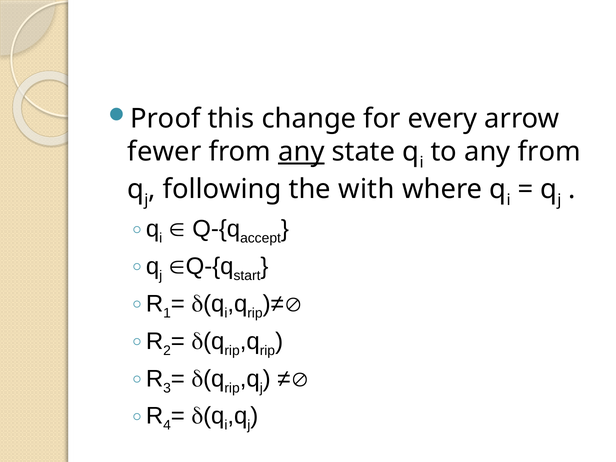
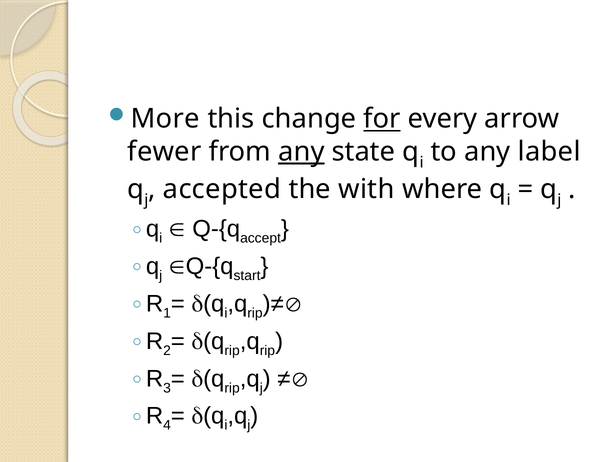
Proof: Proof -> More (165, 119)
for underline: none -> present (382, 119)
any from: from -> label (549, 152)
following: following -> accepted (222, 189)
